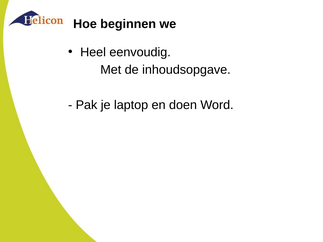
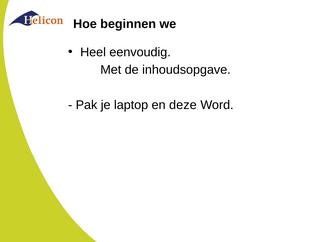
doen: doen -> deze (183, 105)
